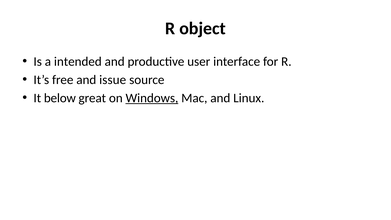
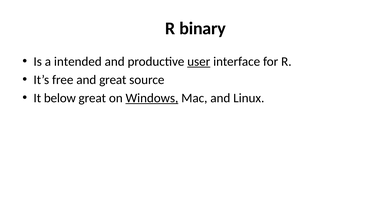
object: object -> binary (203, 28)
user underline: none -> present (199, 62)
and issue: issue -> great (113, 80)
